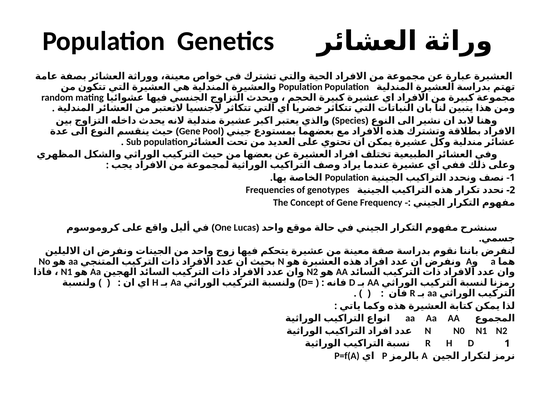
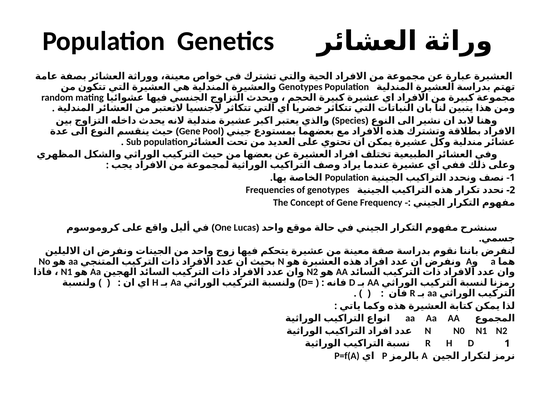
Population: Population -> Genotypes (301, 87)
